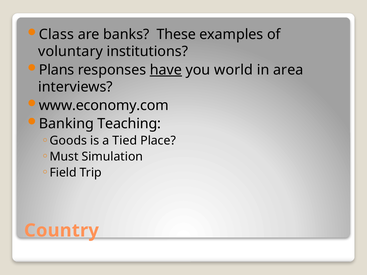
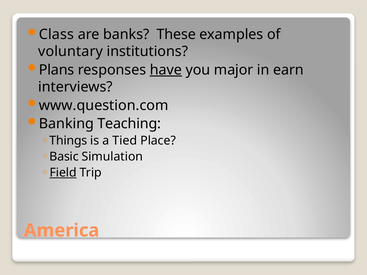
world: world -> major (234, 70)
area: area -> earn (288, 70)
www.economy.com: www.economy.com -> www.question.com (104, 105)
Goods: Goods -> Things (68, 141)
Must: Must -> Basic (64, 157)
Field underline: none -> present (63, 173)
Country: Country -> America (62, 231)
